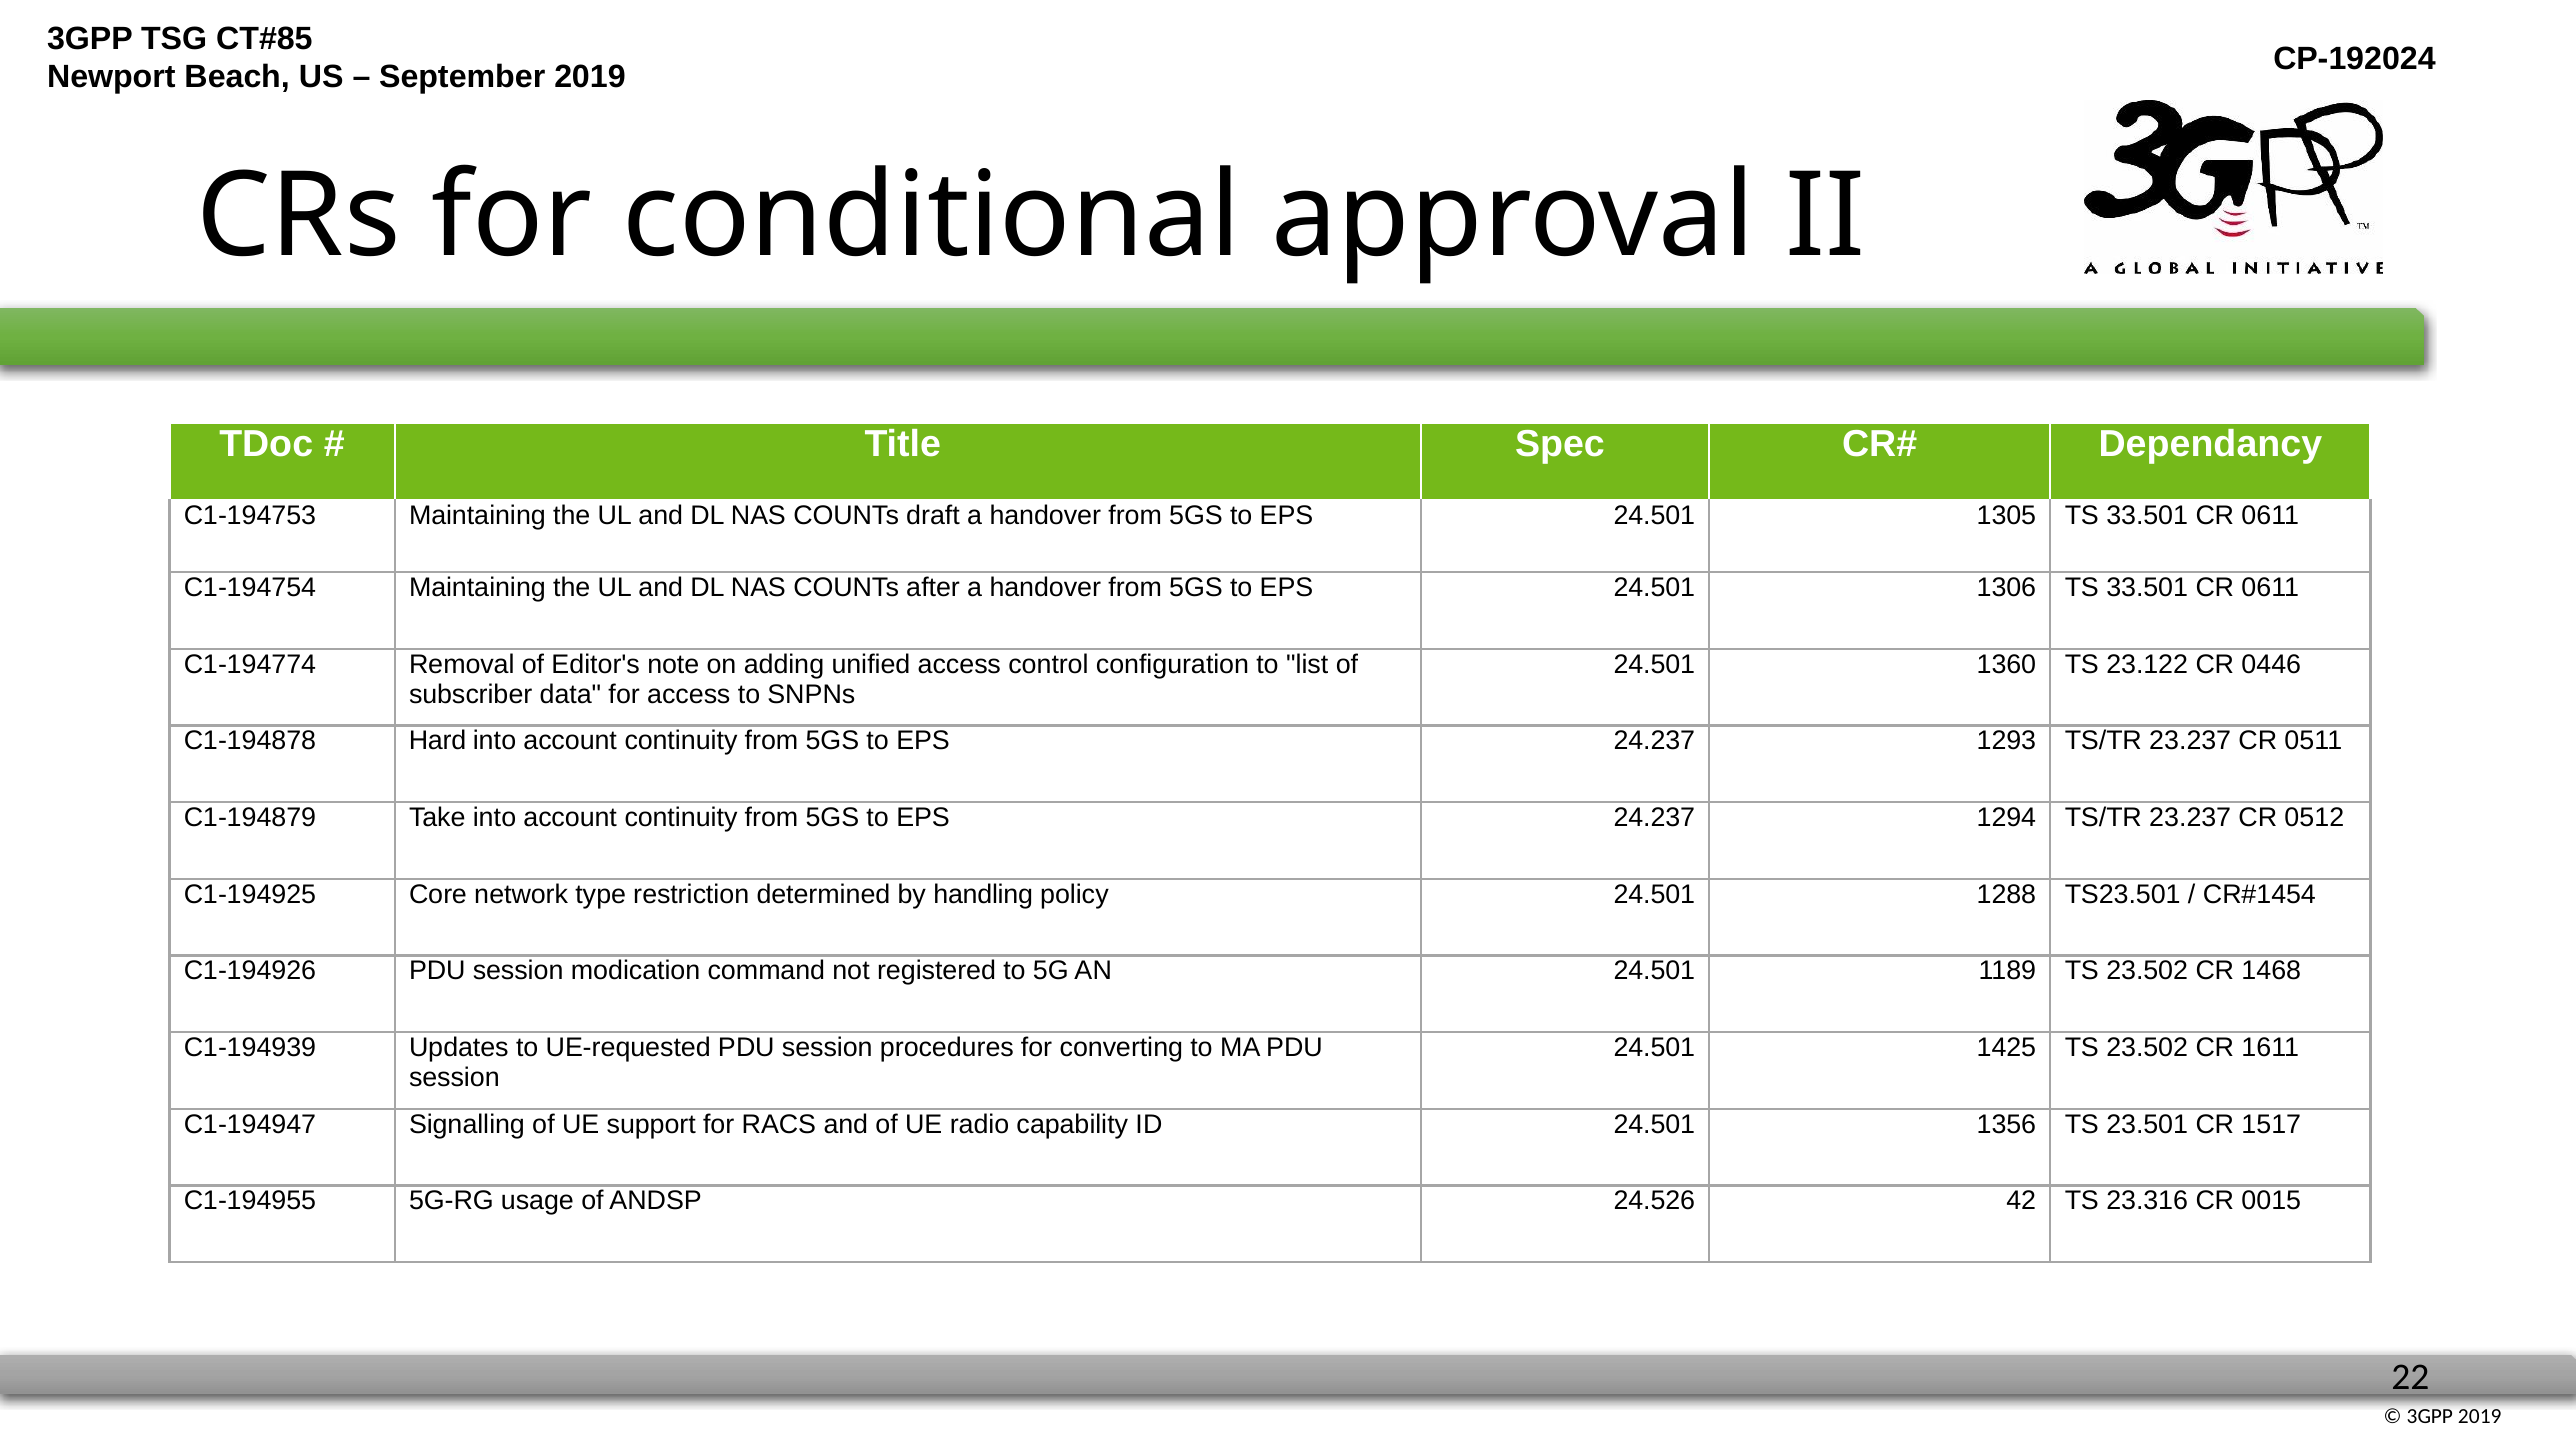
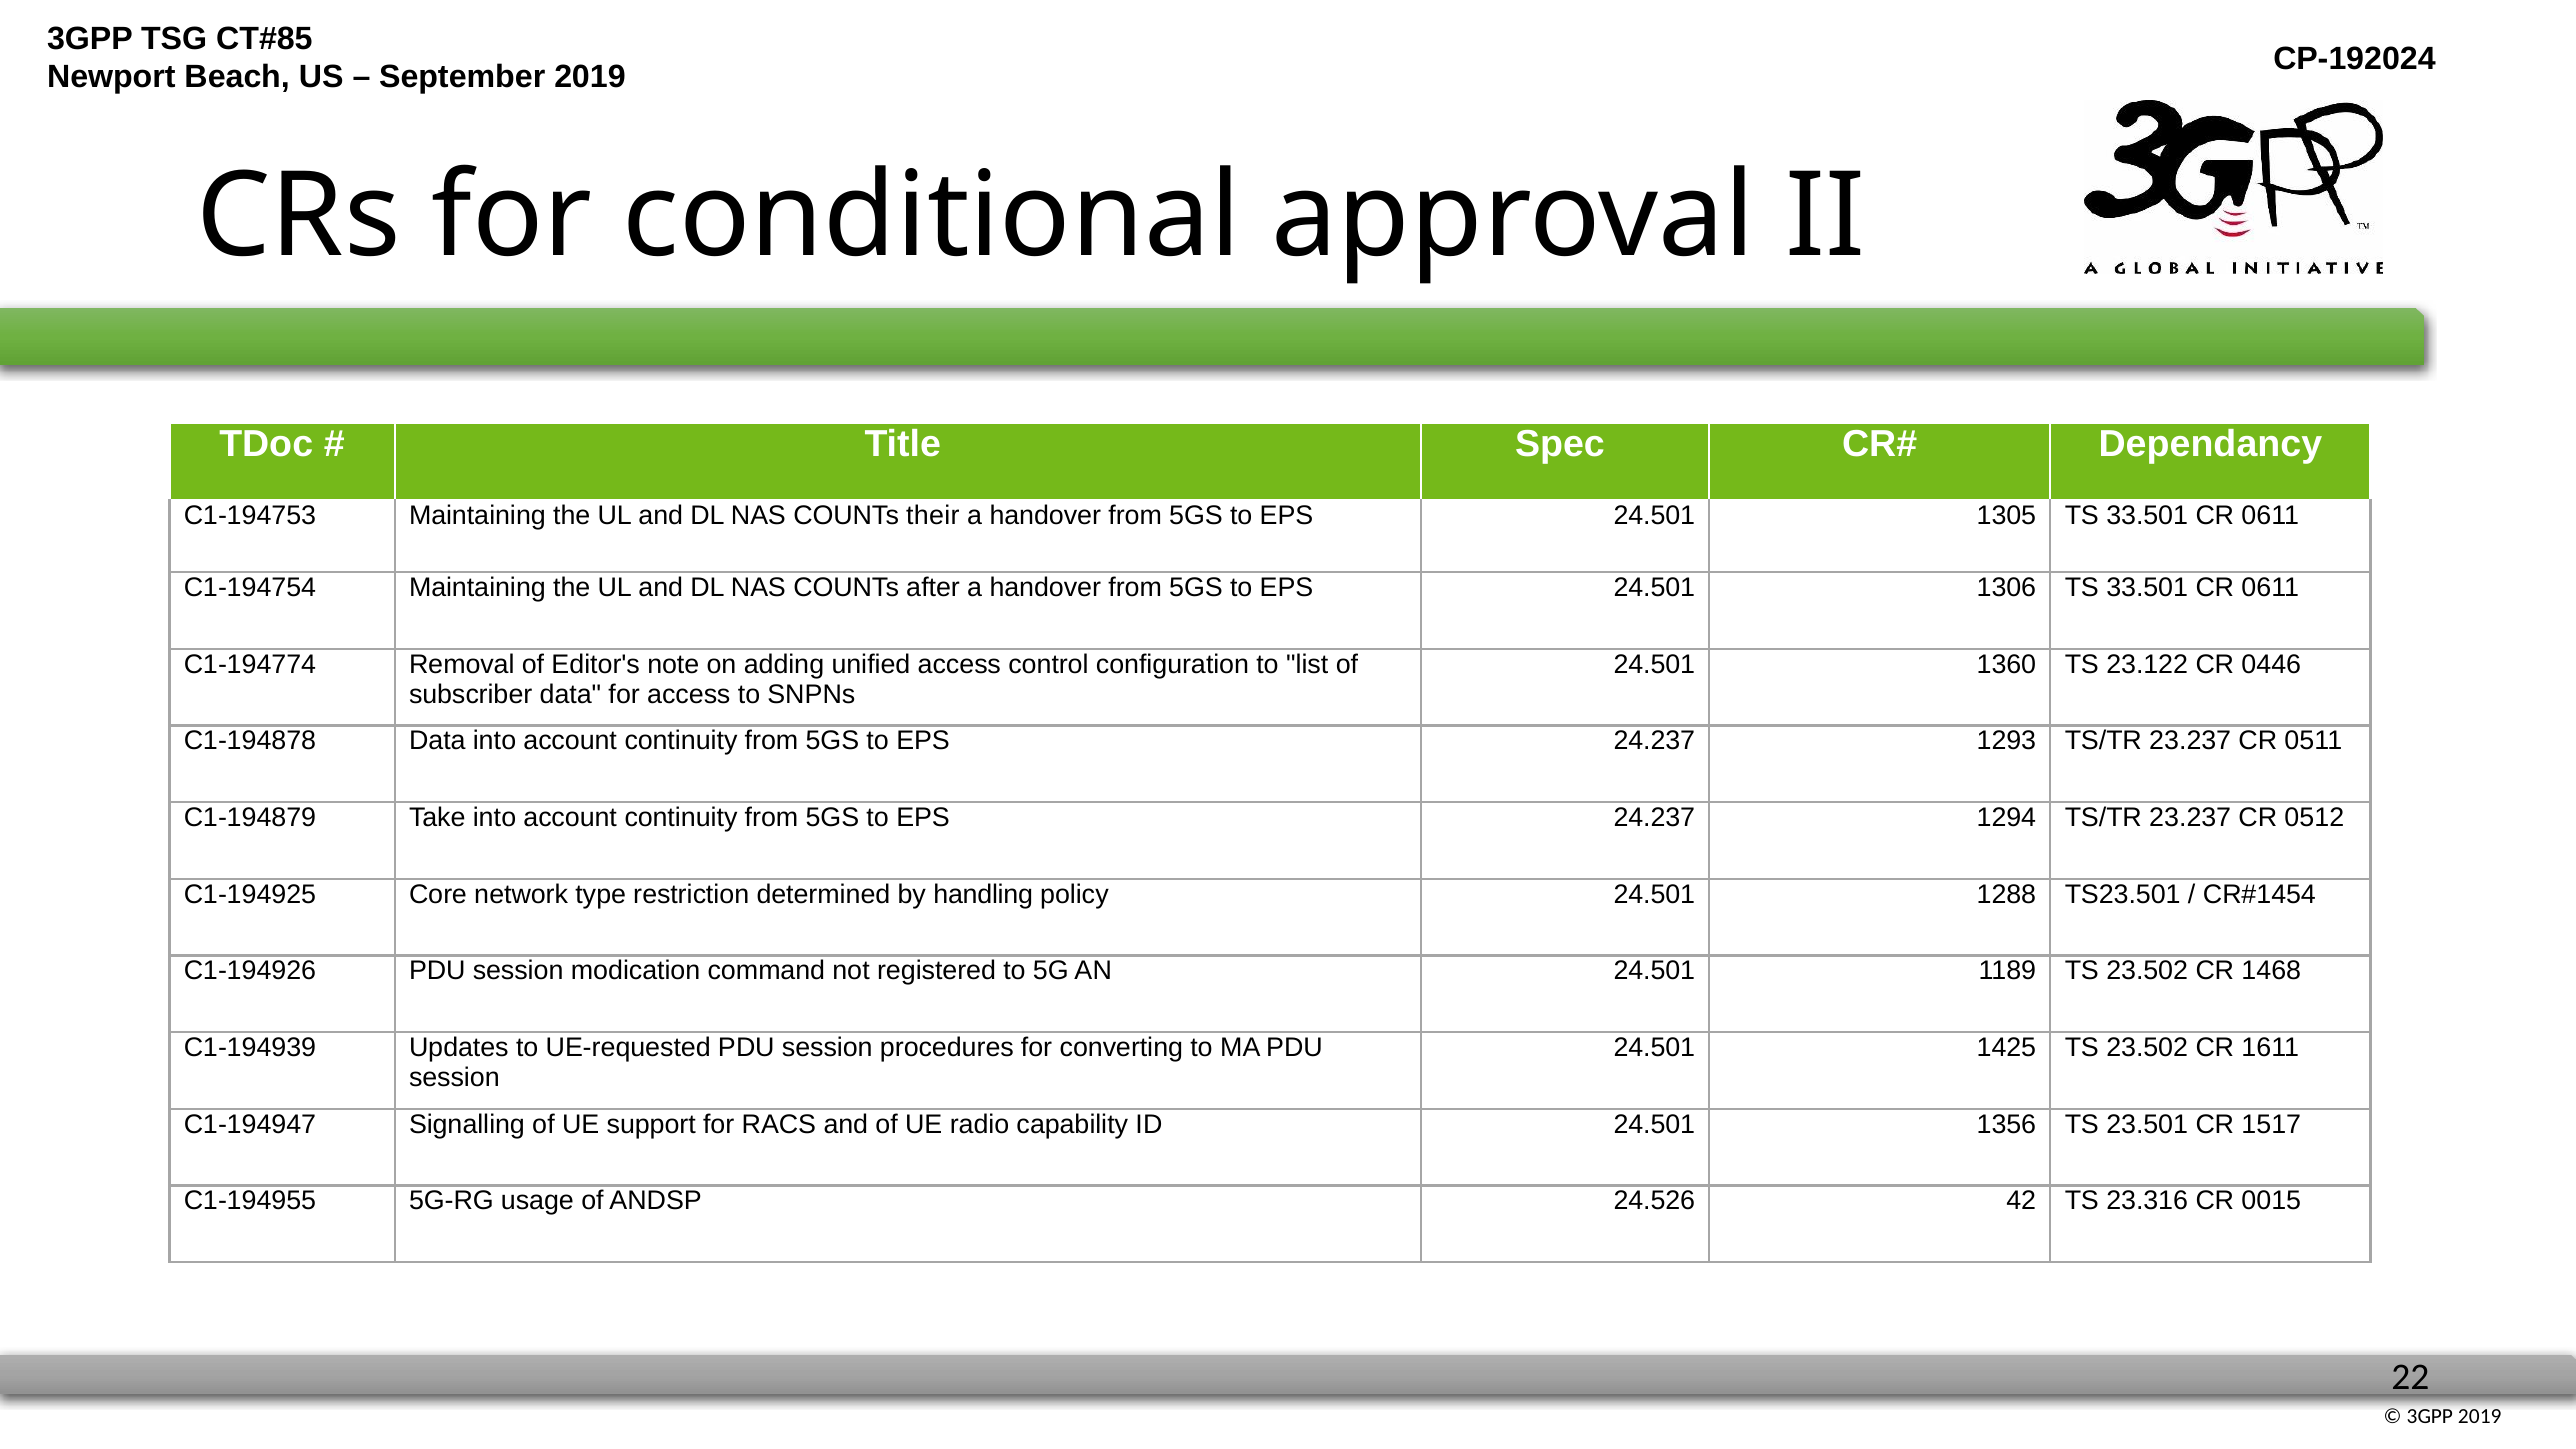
draft: draft -> their (933, 515)
C1-194878 Hard: Hard -> Data (437, 741)
